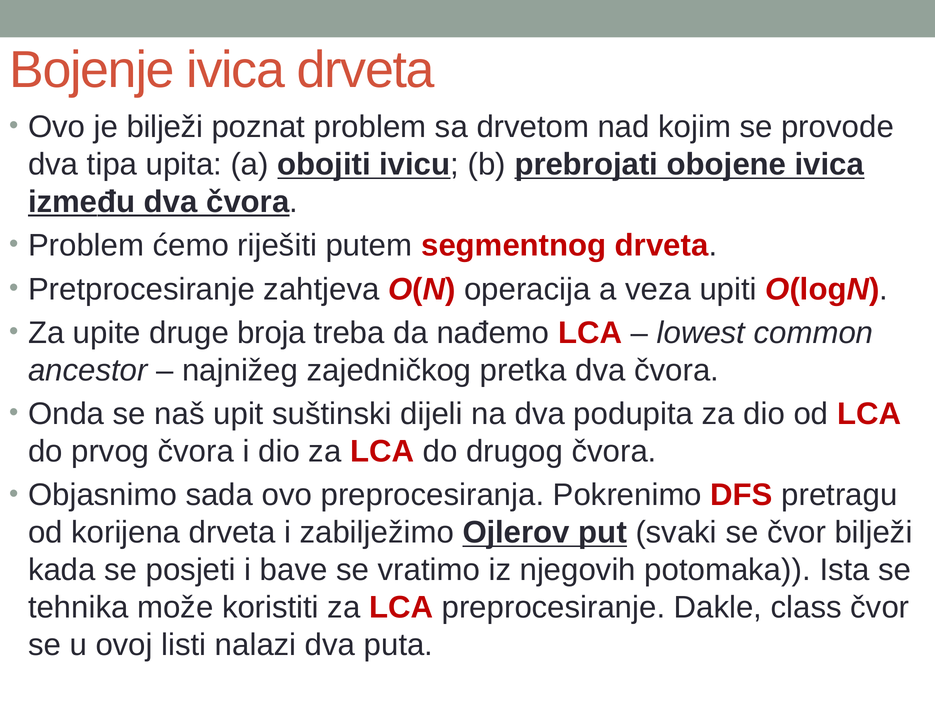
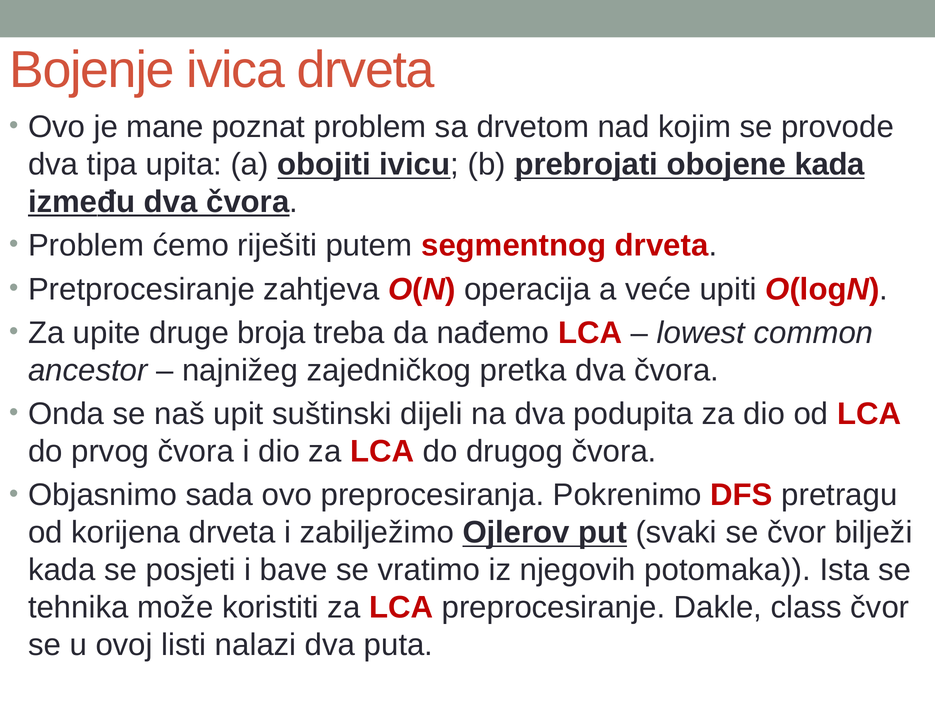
je bilježi: bilježi -> mane (165, 127)
obojene ivica: ivica -> kada (830, 164)
veza: veza -> veće (658, 289)
